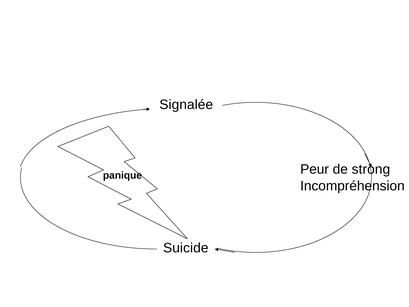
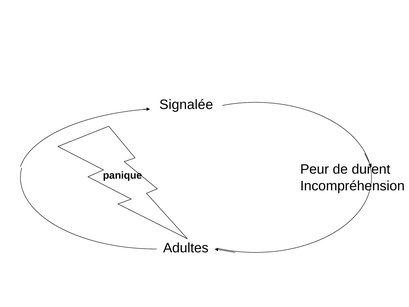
strong: strong -> durent (371, 169)
Suicide: Suicide -> Adultes (186, 248)
